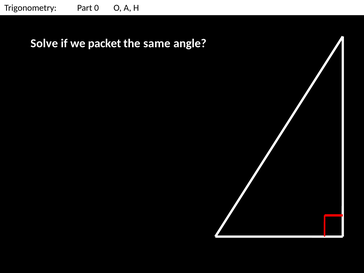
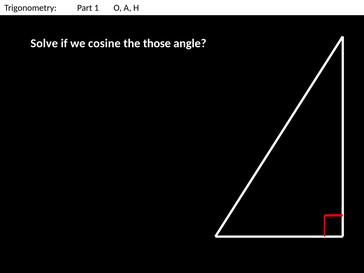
0: 0 -> 1 (97, 8)
packet: packet -> cosine (104, 43)
same: same -> those (157, 43)
